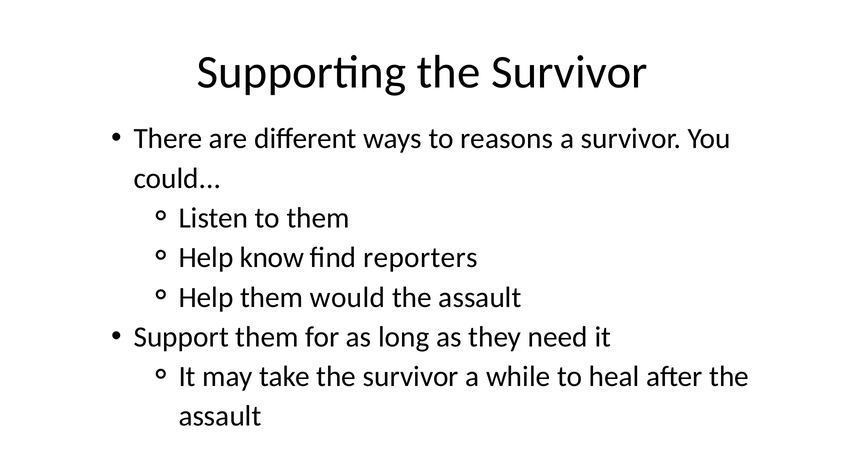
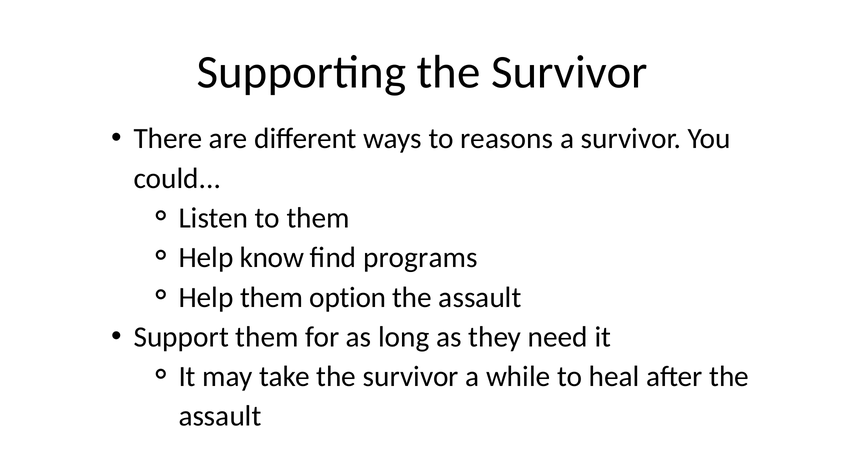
reporters: reporters -> programs (420, 257)
would: would -> option (348, 297)
